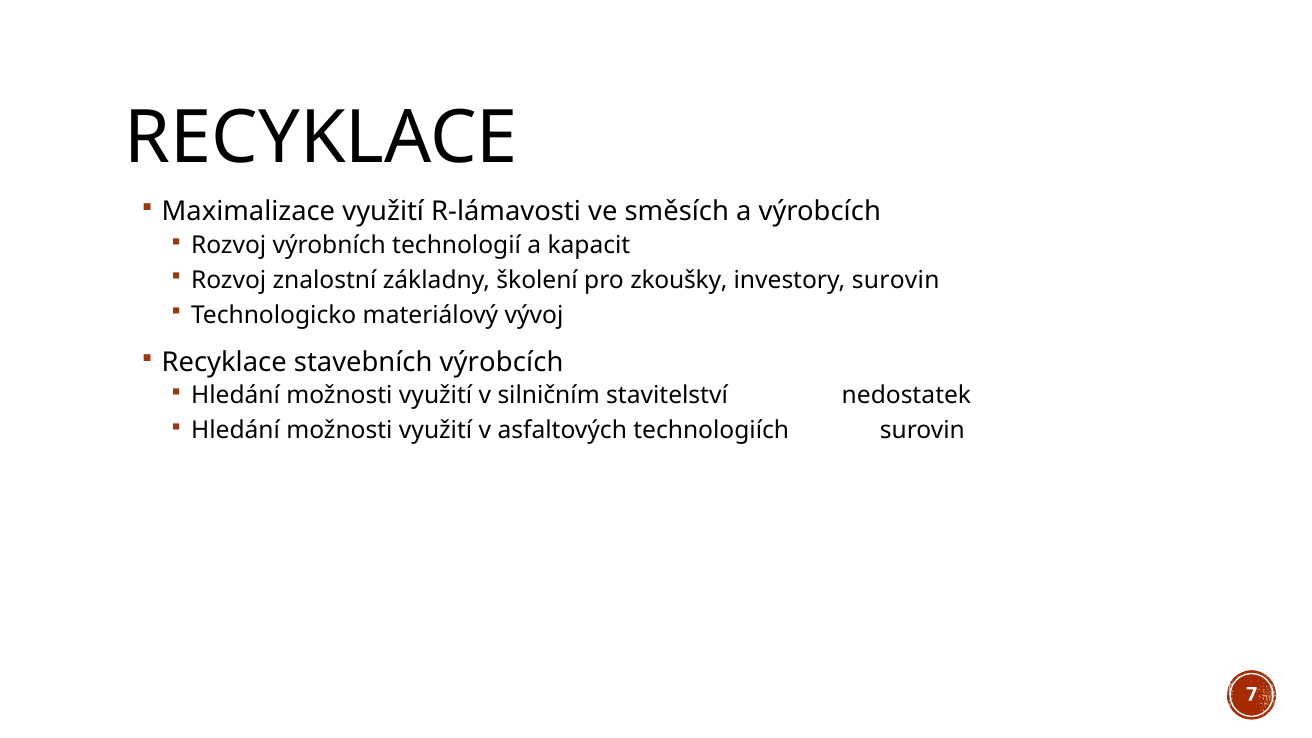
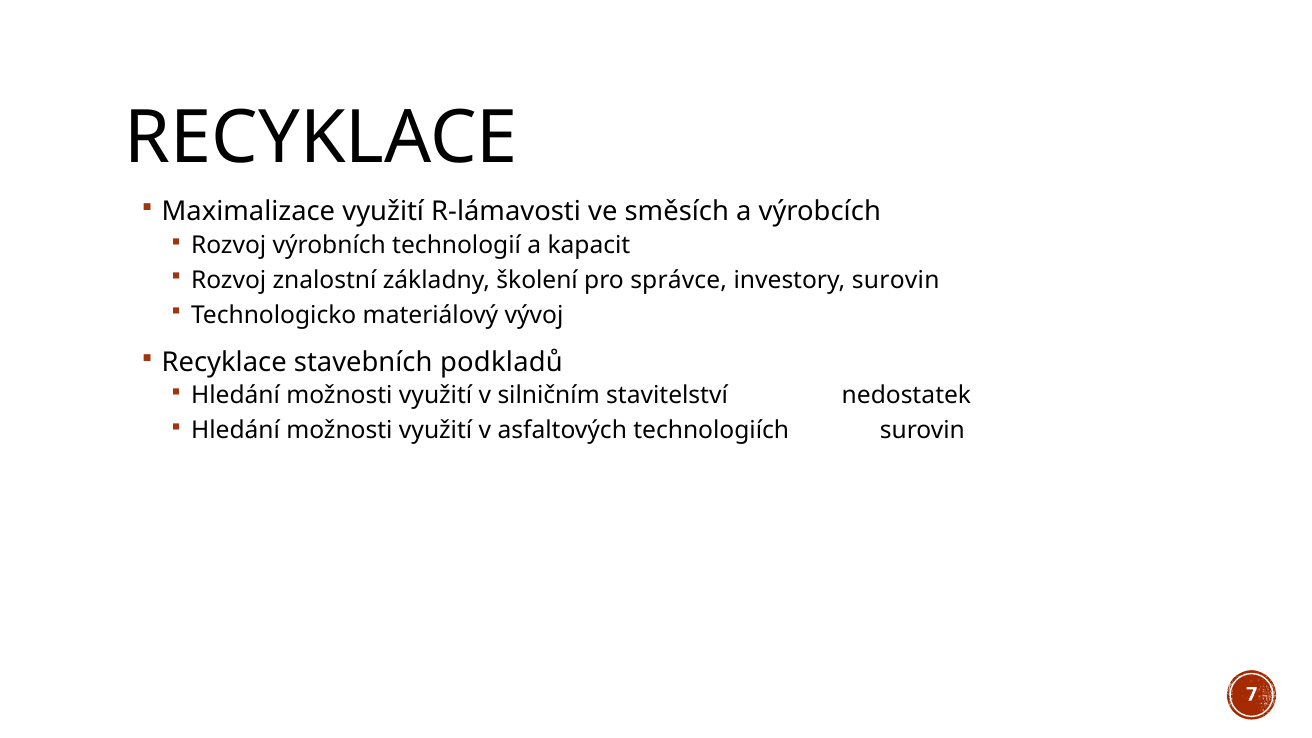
zkoušky: zkoušky -> správce (679, 280)
stavebních výrobcích: výrobcích -> podkladů (501, 362)
